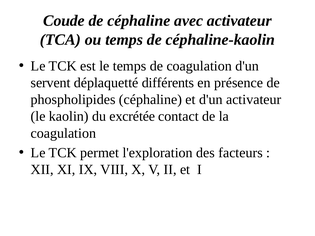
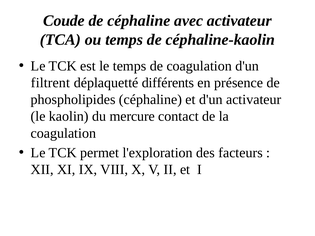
servent: servent -> filtrent (50, 83)
excrétée: excrétée -> mercure (132, 116)
